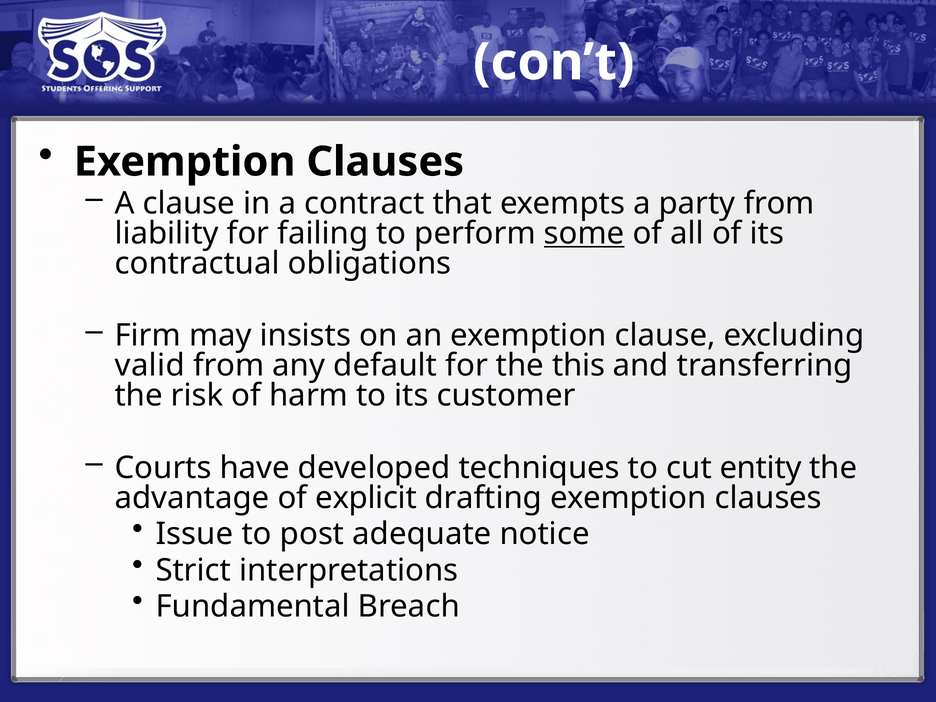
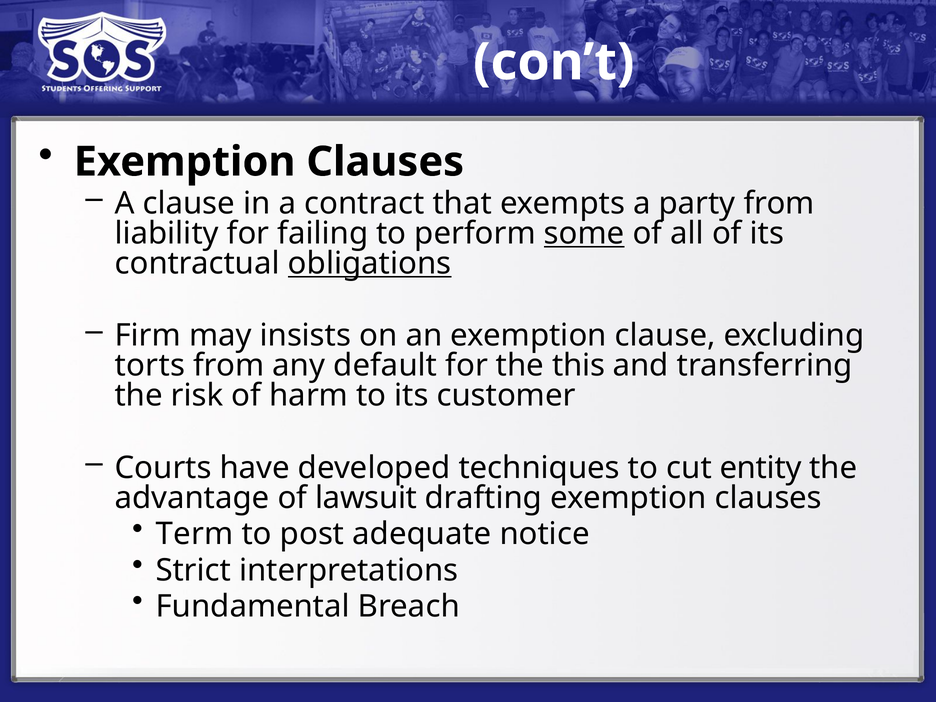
obligations underline: none -> present (370, 263)
valid: valid -> torts (150, 366)
explicit: explicit -> lawsuit (366, 498)
Issue: Issue -> Term (194, 534)
